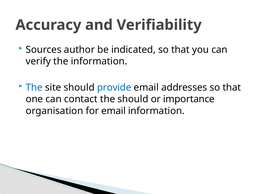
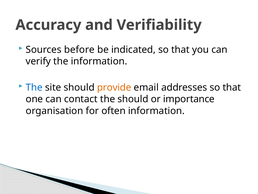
author: author -> before (79, 50)
provide colour: blue -> orange (114, 87)
for email: email -> often (114, 111)
